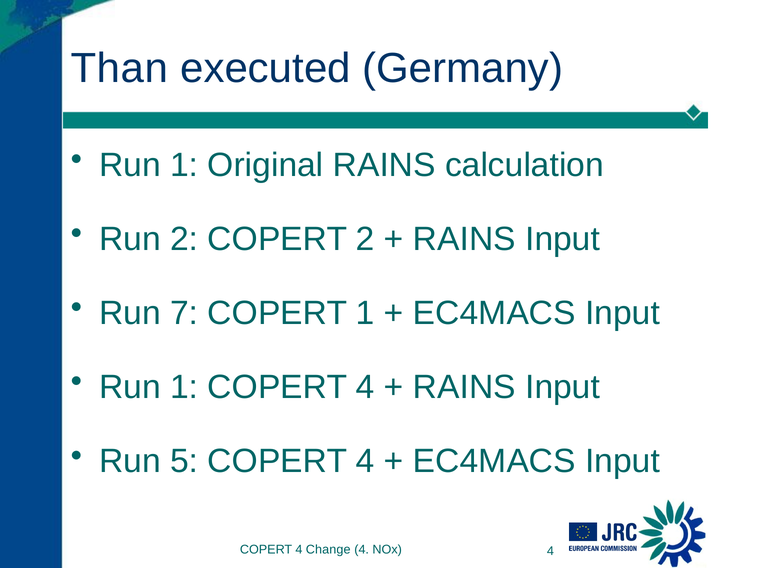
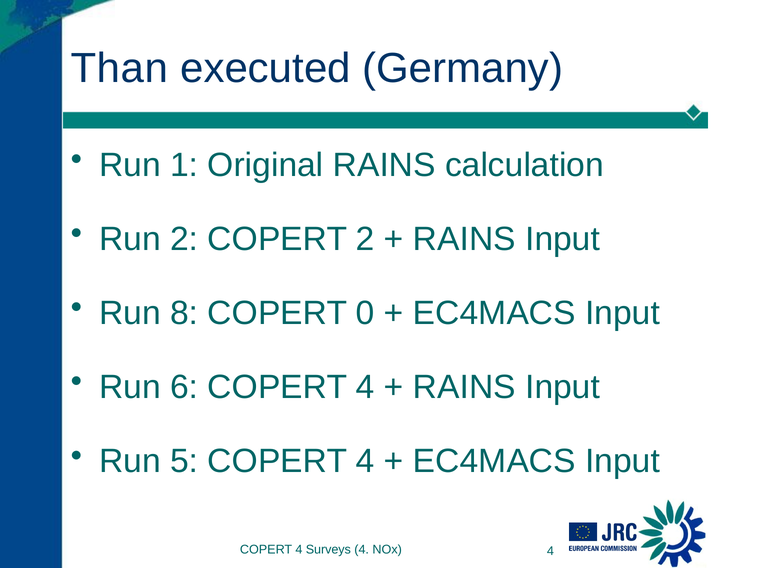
7: 7 -> 8 (184, 313)
COPERT 1: 1 -> 0 (365, 313)
1: 1 -> 6 (184, 387)
Change: Change -> Surveys (328, 549)
